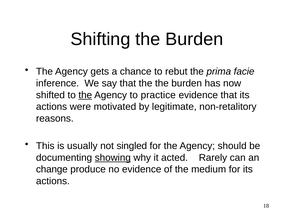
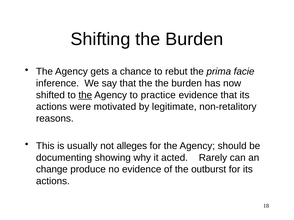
singled: singled -> alleges (132, 146)
showing underline: present -> none (113, 158)
medium: medium -> outburst (209, 170)
